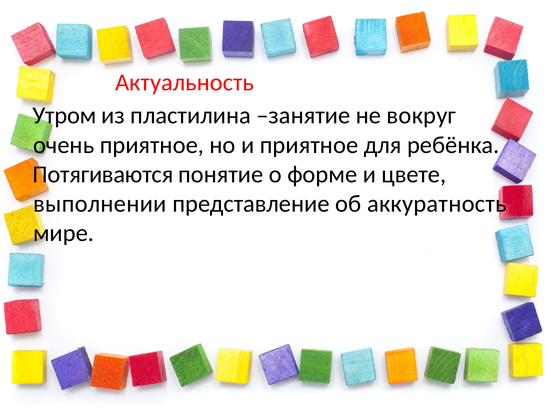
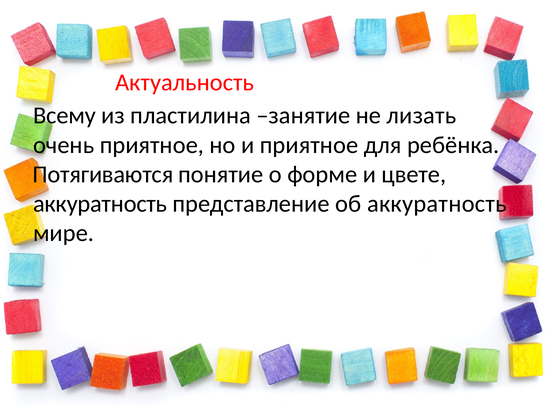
Утром: Утром -> Всему (64, 116)
вокруг: вокруг -> лизать (421, 116)
выполнении: выполнении -> аккуратность (100, 204)
